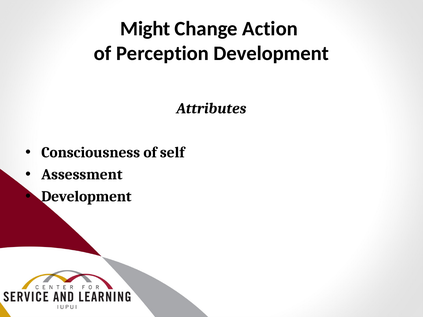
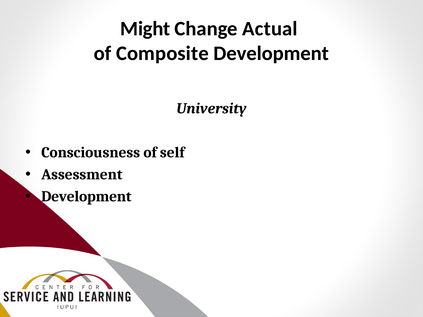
Action: Action -> Actual (270, 29)
Perception: Perception -> Composite (162, 53)
Attributes: Attributes -> University (211, 108)
